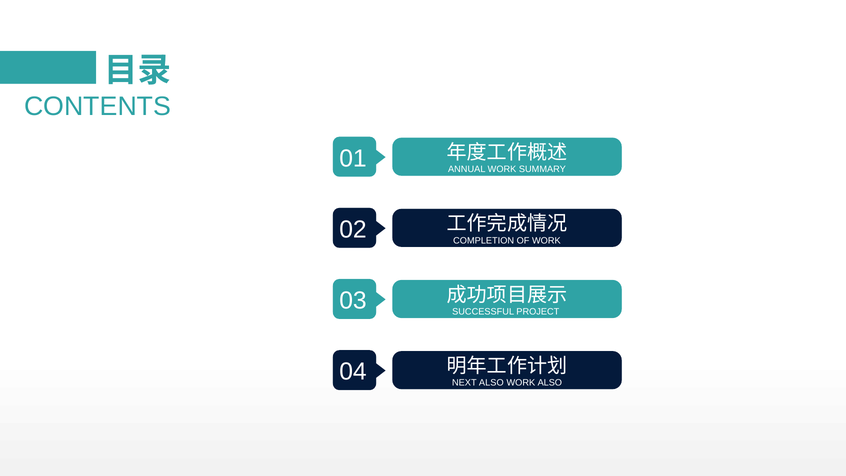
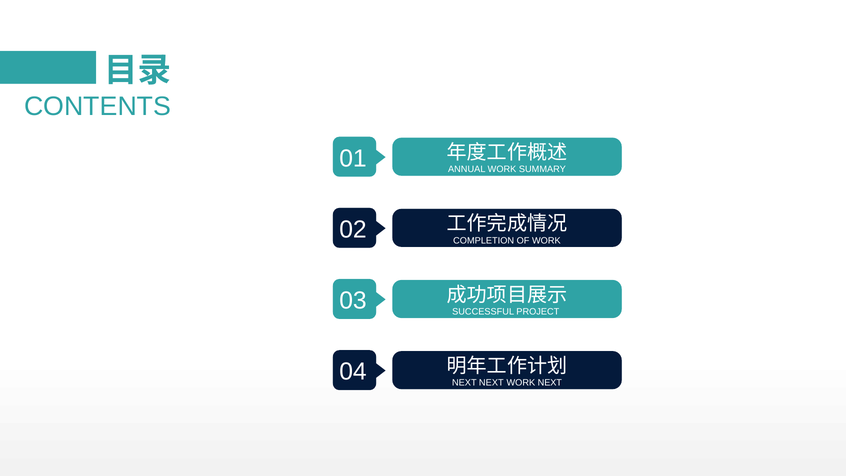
NEXT ALSO: ALSO -> NEXT (491, 383)
WORK ALSO: ALSO -> NEXT (550, 383)
